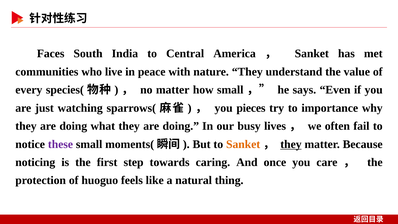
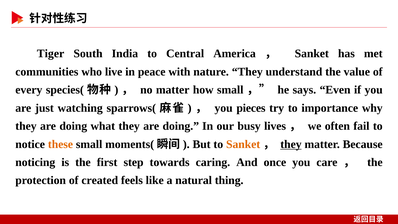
Faces: Faces -> Tiger (51, 54)
these colour: purple -> orange (60, 144)
huoguo: huoguo -> created (100, 180)
